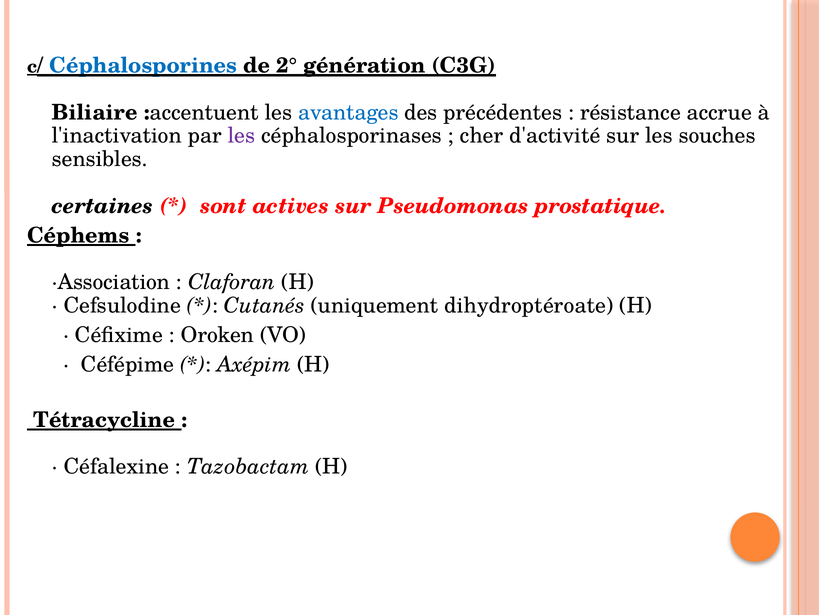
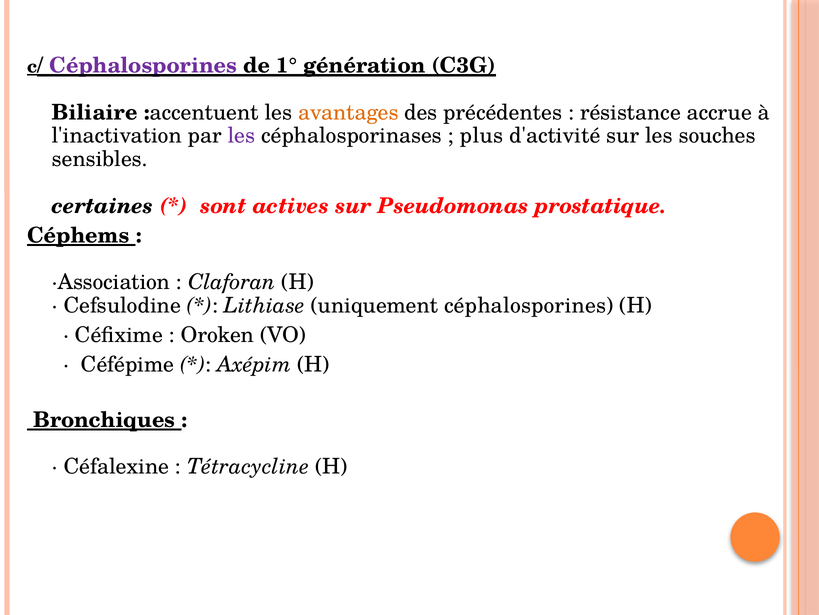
Céphalosporines colour: blue -> purple (143, 66)
2°: 2° -> 1° (287, 66)
avantages colour: blue -> orange (348, 112)
cher: cher -> plus (481, 136)
Cutanés: Cutanés -> Lithiase (264, 305)
uniquement dihydroptéroate: dihydroptéroate -> céphalosporines (529, 305)
Tétracycline: Tétracycline -> Bronchiques (104, 420)
Tazobactam: Tazobactam -> Tétracycline (248, 466)
